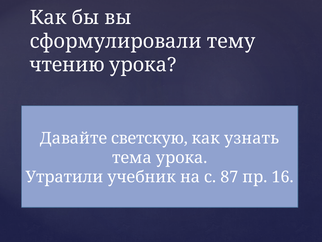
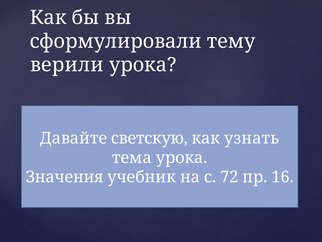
чтению: чтению -> верили (67, 65)
Утратили: Утратили -> Значения (65, 177)
87: 87 -> 72 (229, 177)
